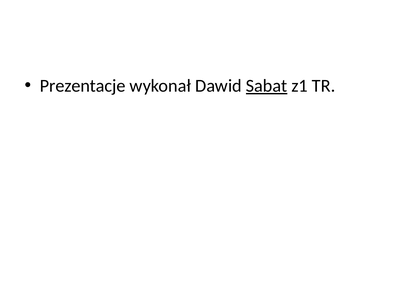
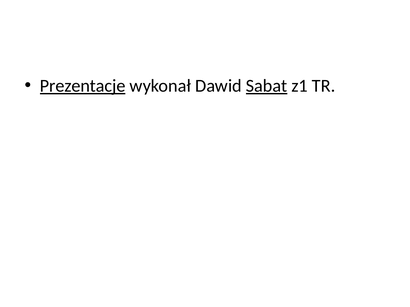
Prezentacje underline: none -> present (83, 86)
